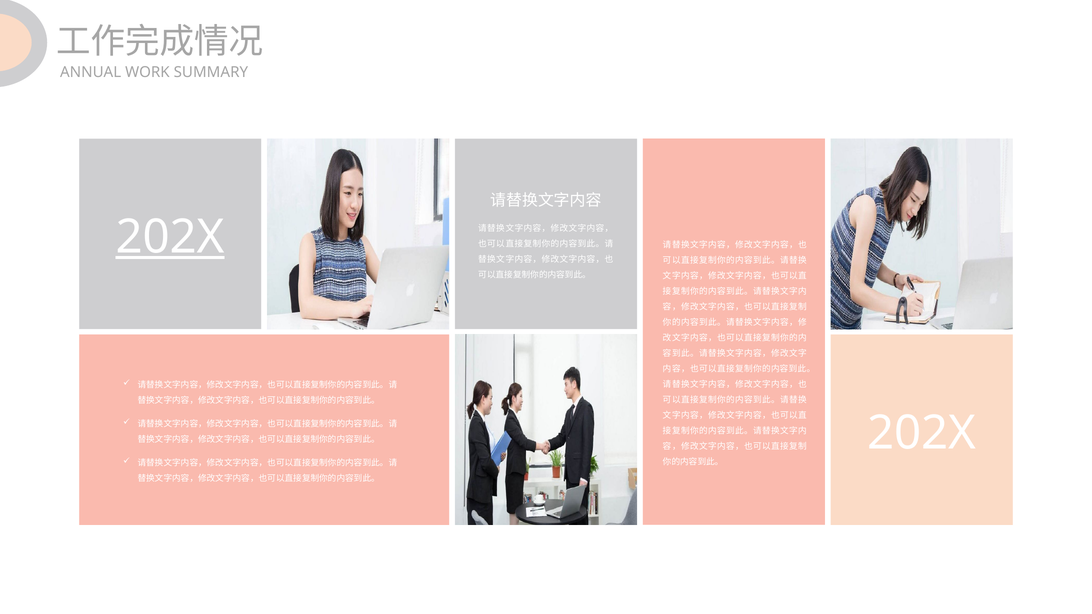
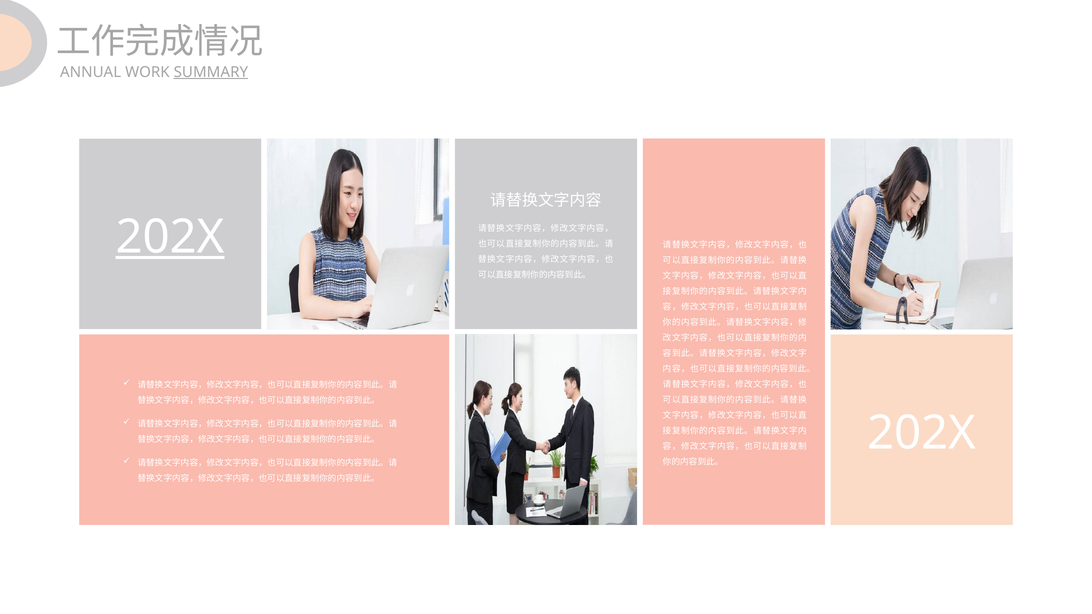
SUMMARY underline: none -> present (211, 72)
